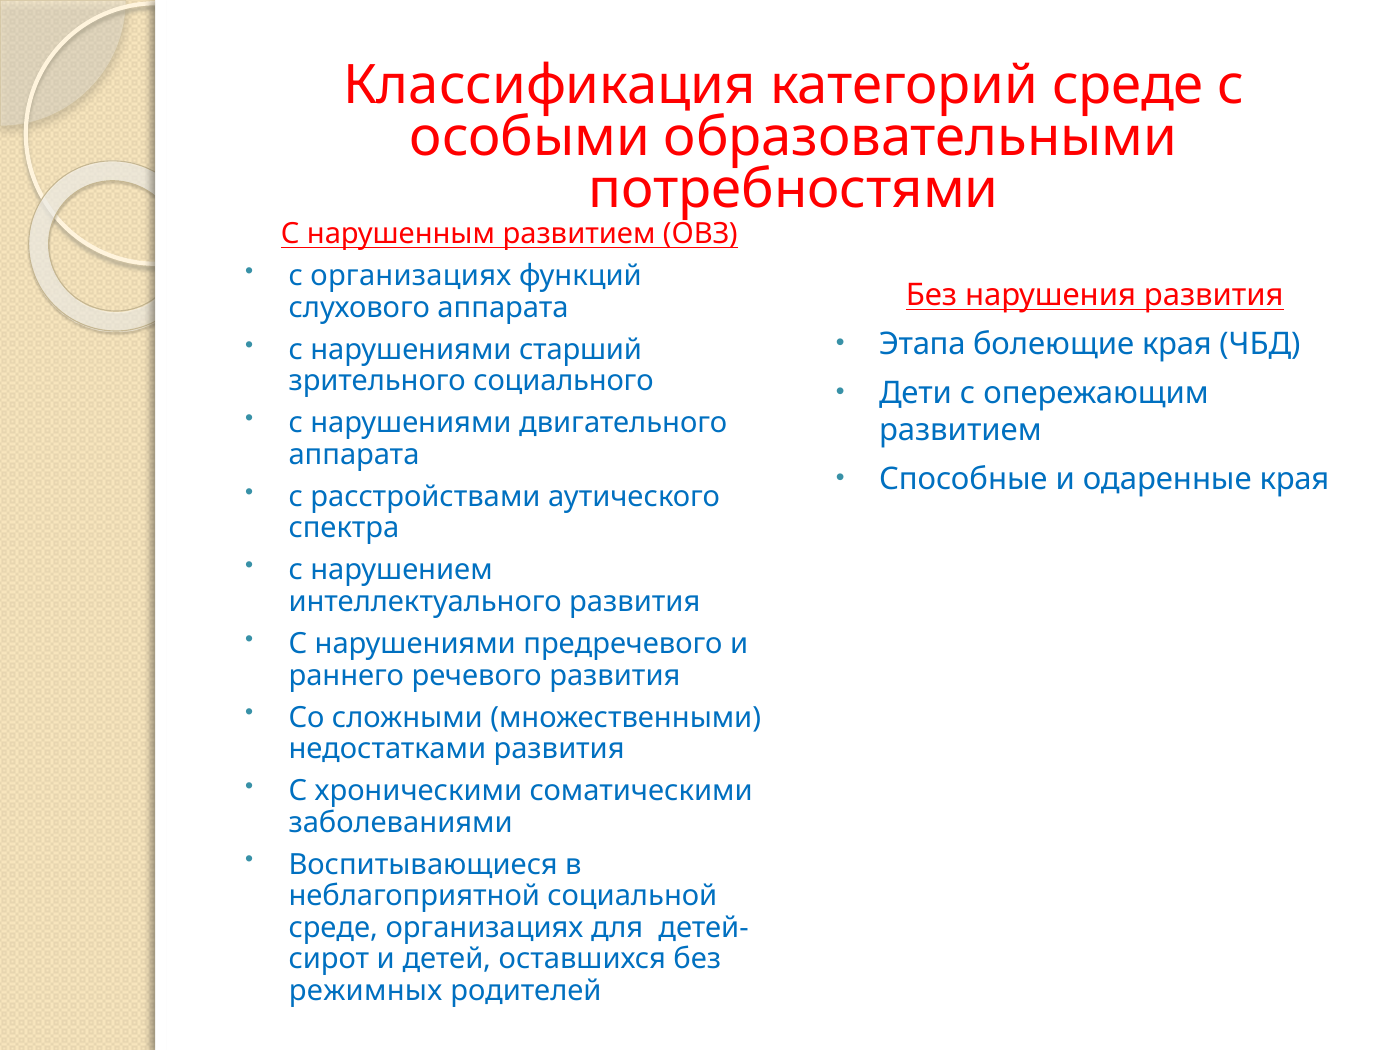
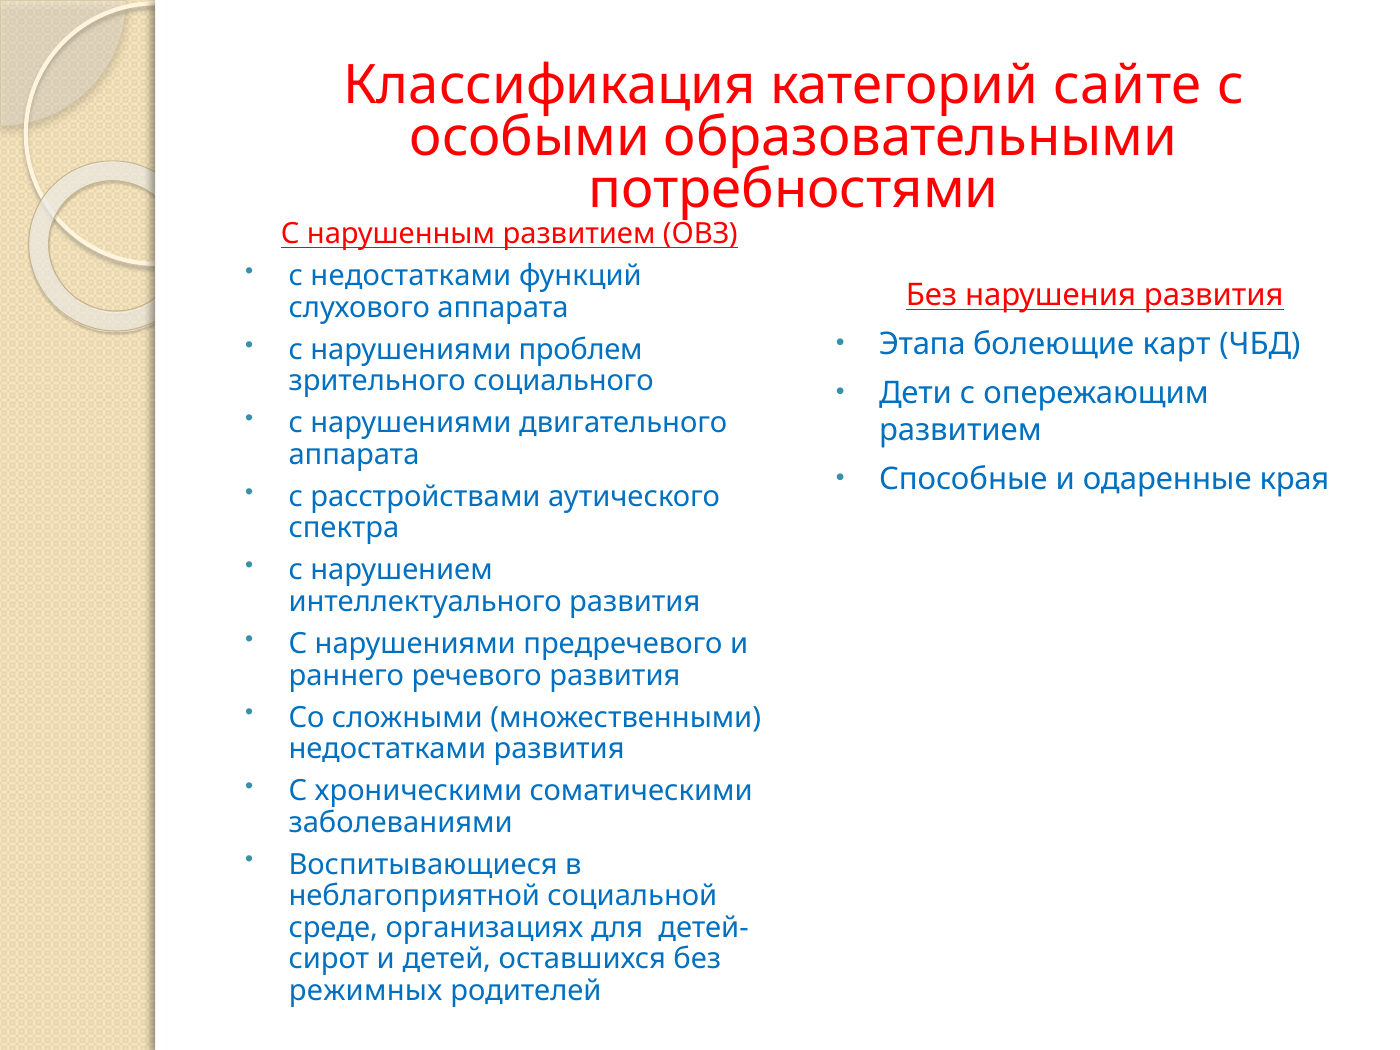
категорий среде: среде -> сайте (1128, 85)
с организациях: организациях -> недостатками (411, 276)
болеющие края: края -> карт (1177, 344)
старший: старший -> проблем (581, 350)
